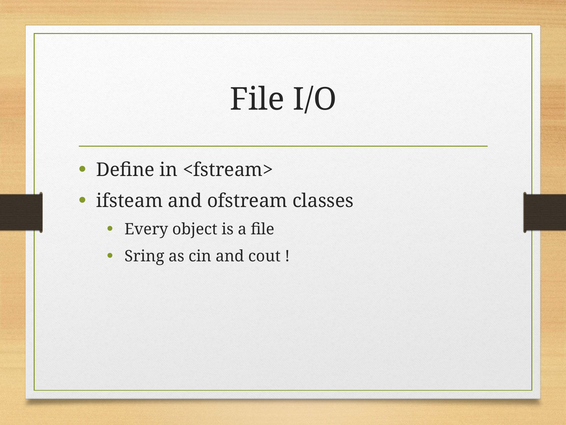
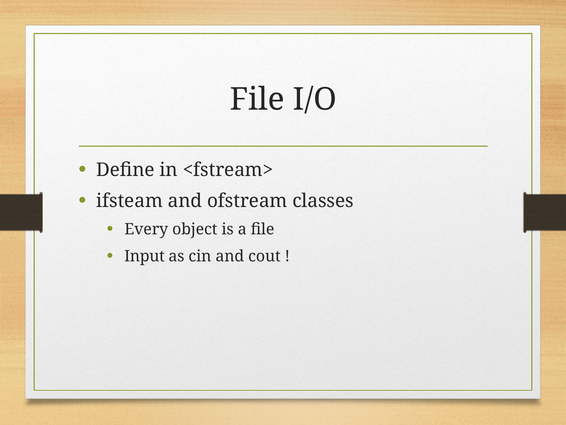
Sring: Sring -> Input (145, 256)
